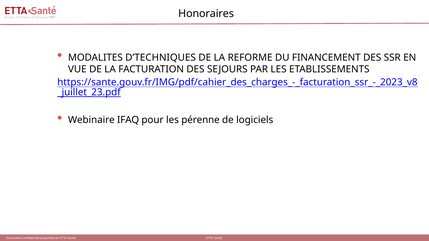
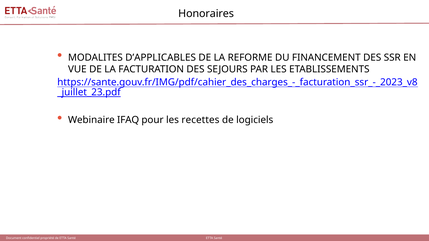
D’TECHNIQUES: D’TECHNIQUES -> D’APPLICABLES (161, 58)
pérenne: pérenne -> recettes (200, 120)
